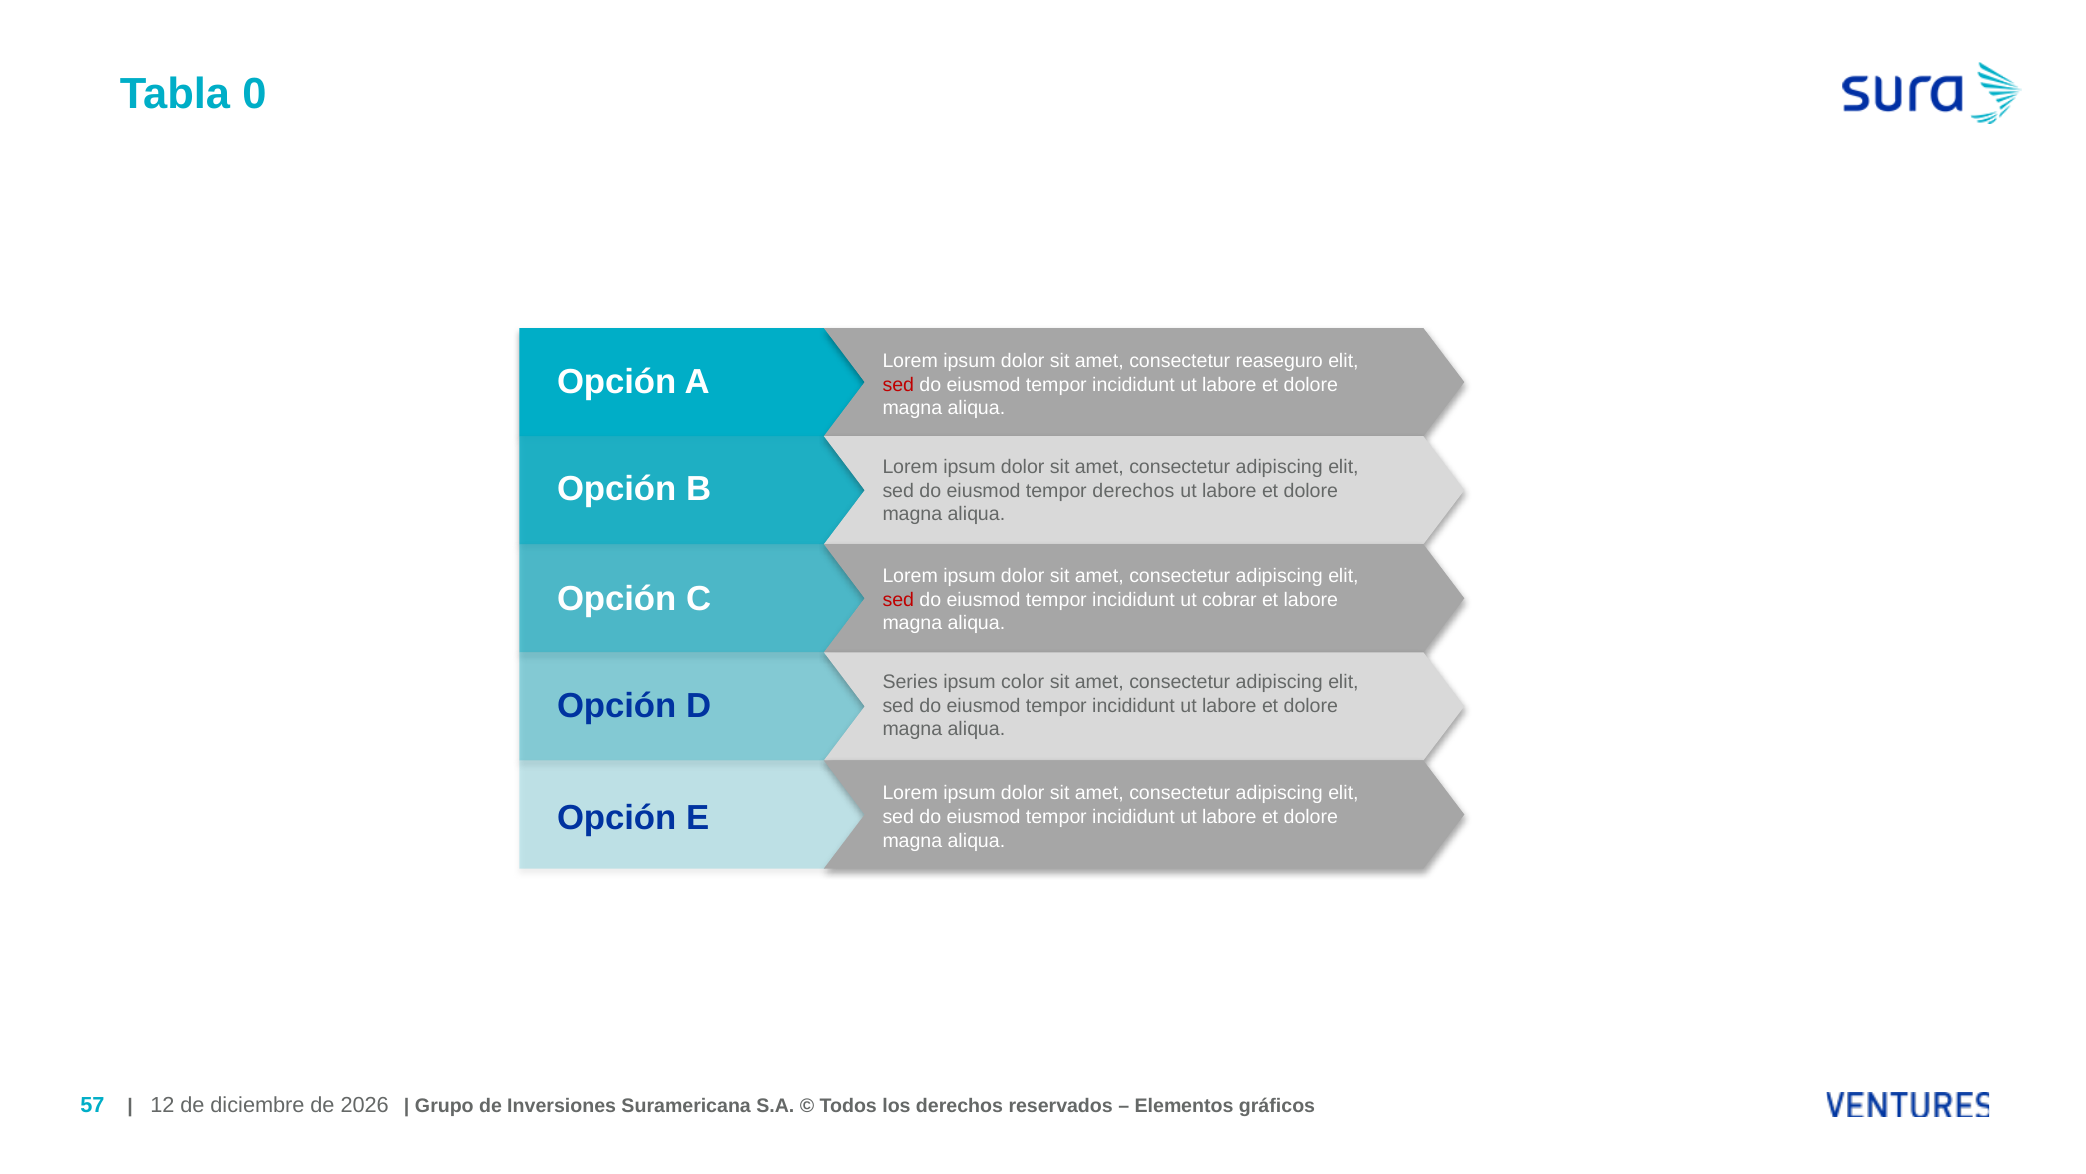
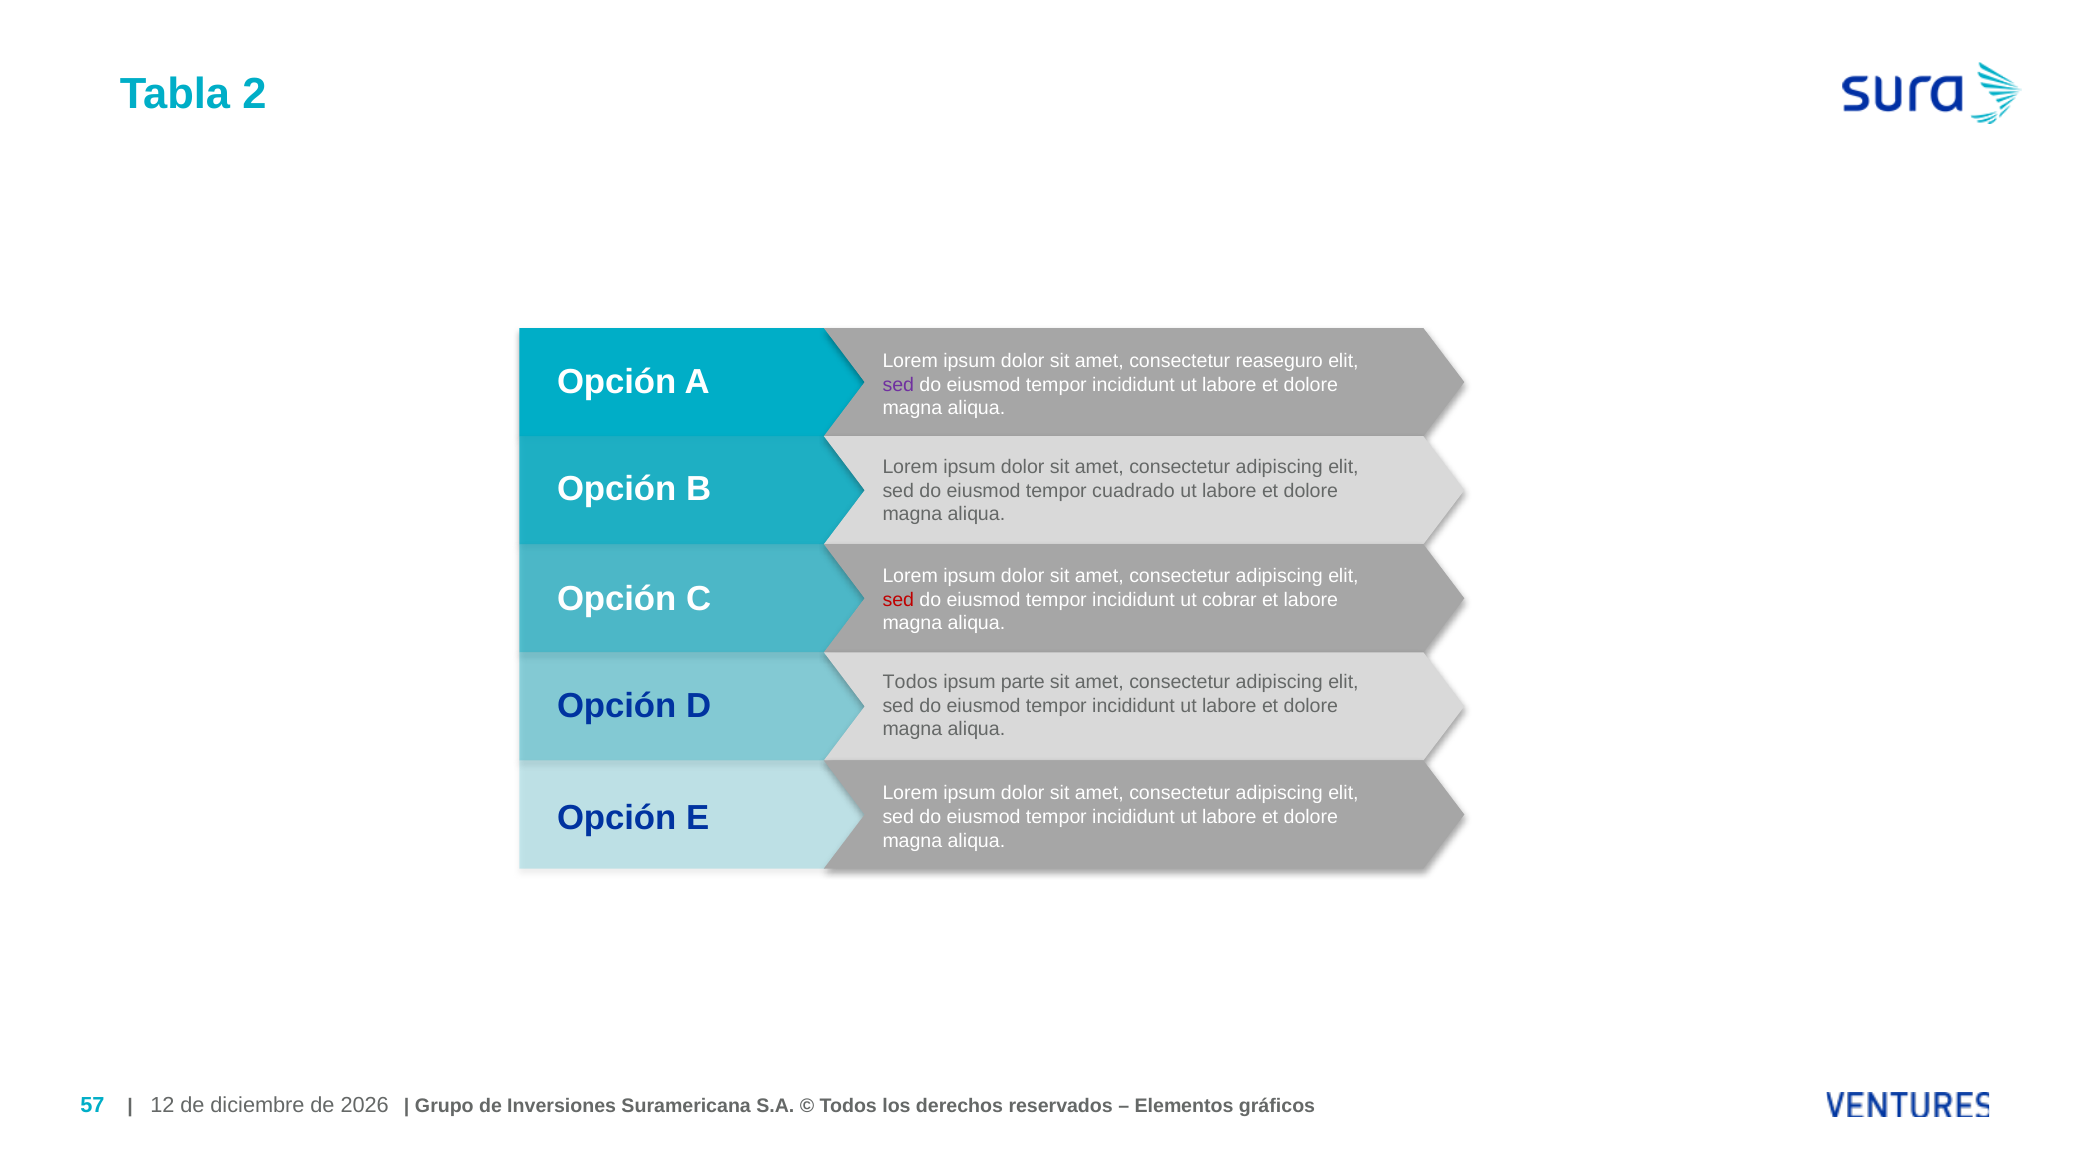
0: 0 -> 2 (254, 94)
sed colour: red -> purple (898, 385)
tempor derechos: derechos -> cuadrado (1133, 491)
Series: Series -> Todos (910, 682)
color: color -> parte (1023, 682)
